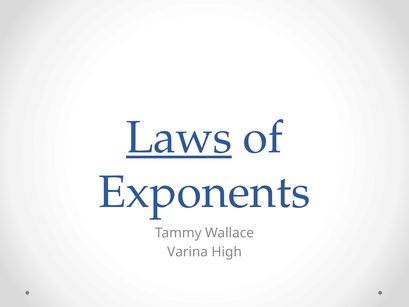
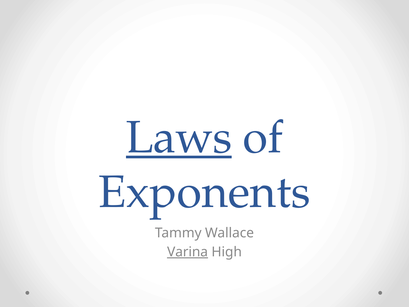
Varina underline: none -> present (188, 252)
